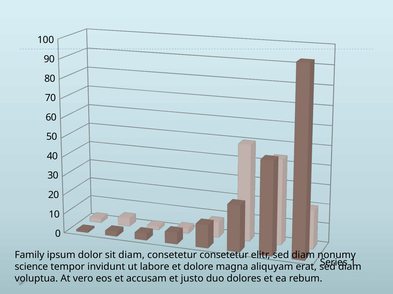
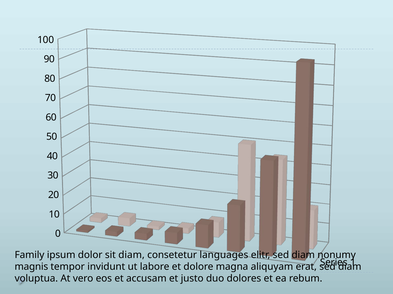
consetetur consetetur: consetetur -> languages (224, 255)
science: science -> magnis (31, 267)
